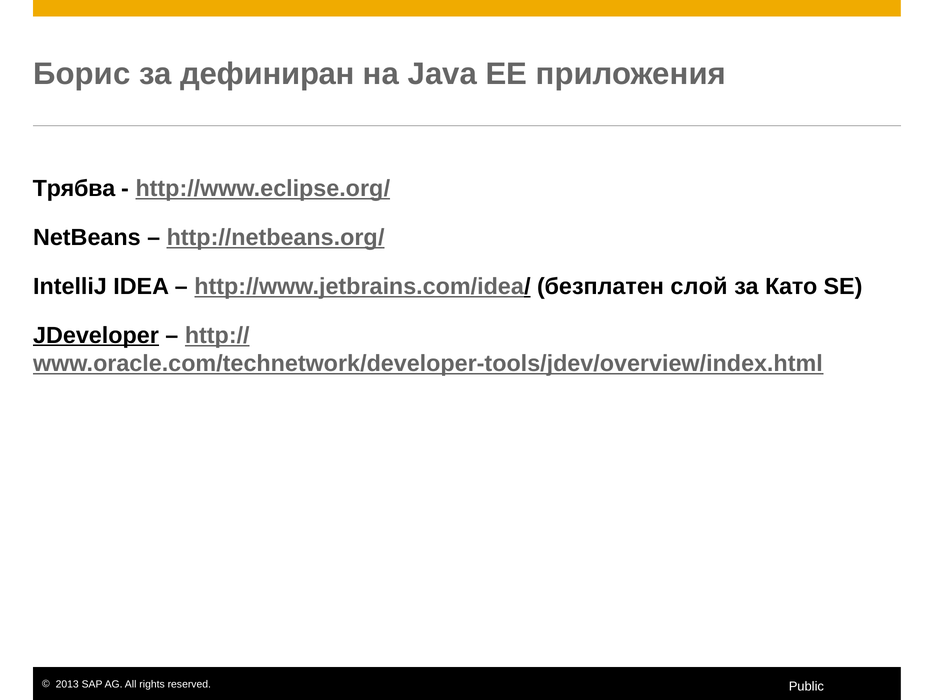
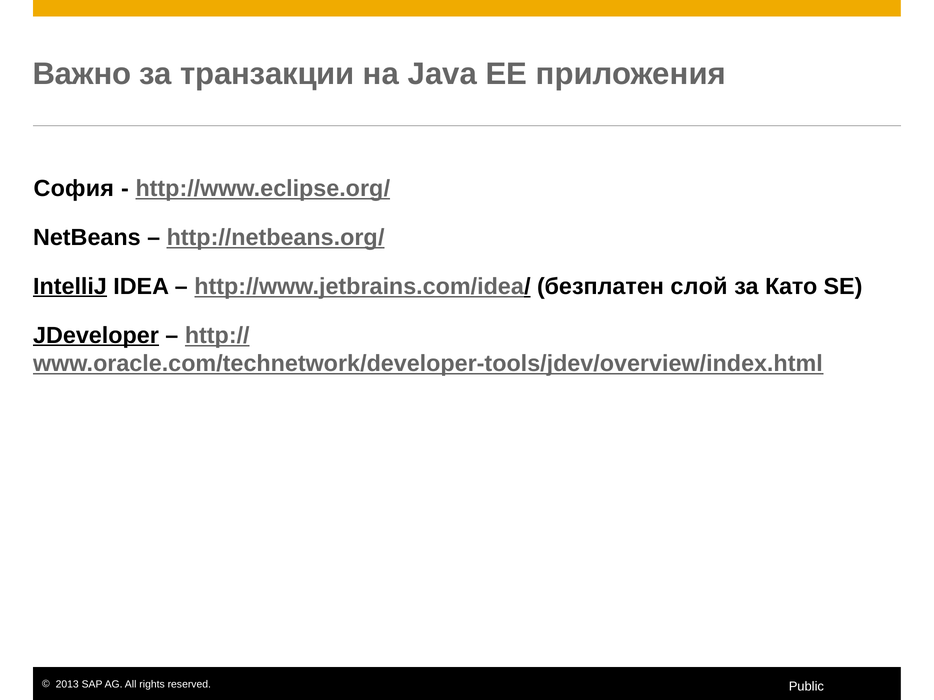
Борис: Борис -> Важно (82, 74)
дефиниран: дефиниран -> транзакции (267, 74)
Трябва: Трябва -> София (74, 188)
IntelliJ underline: none -> present (70, 287)
